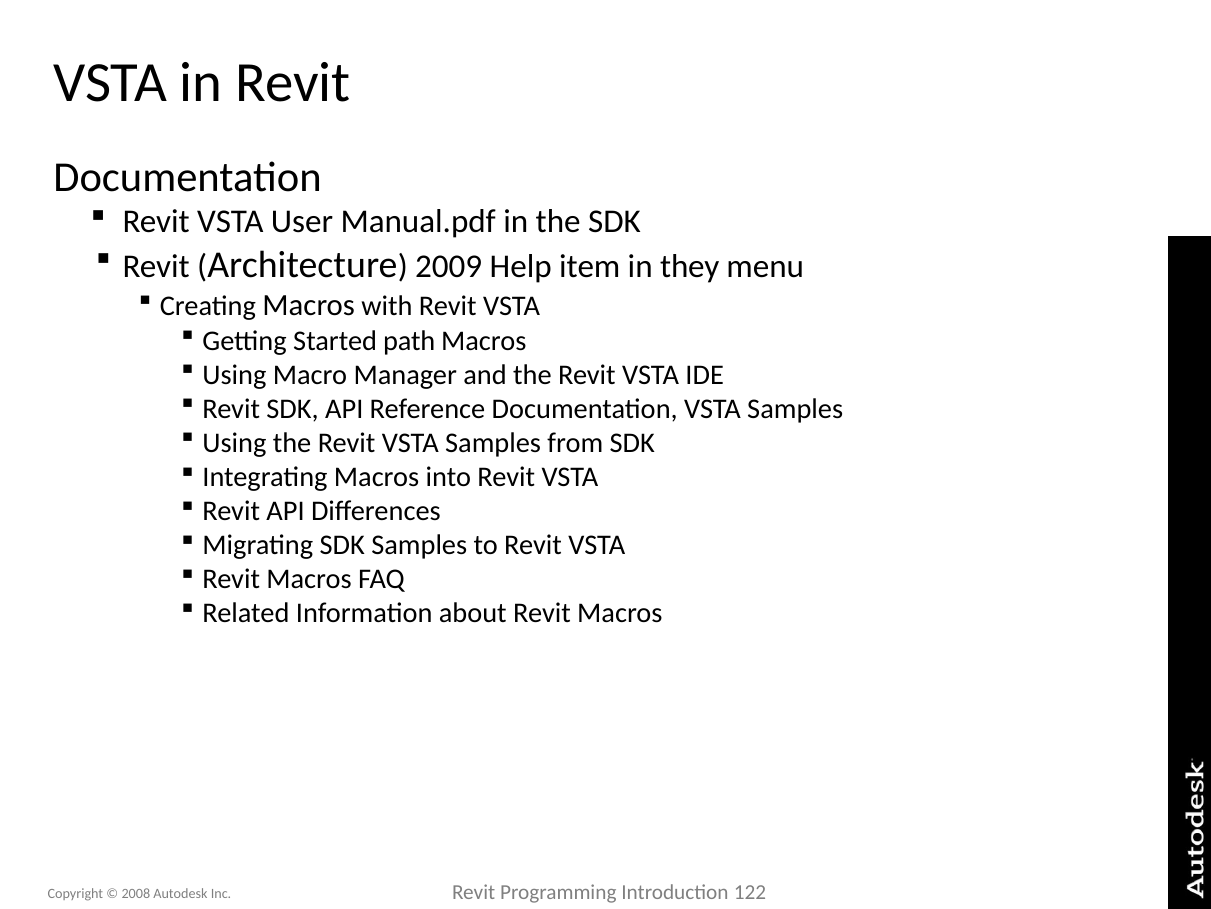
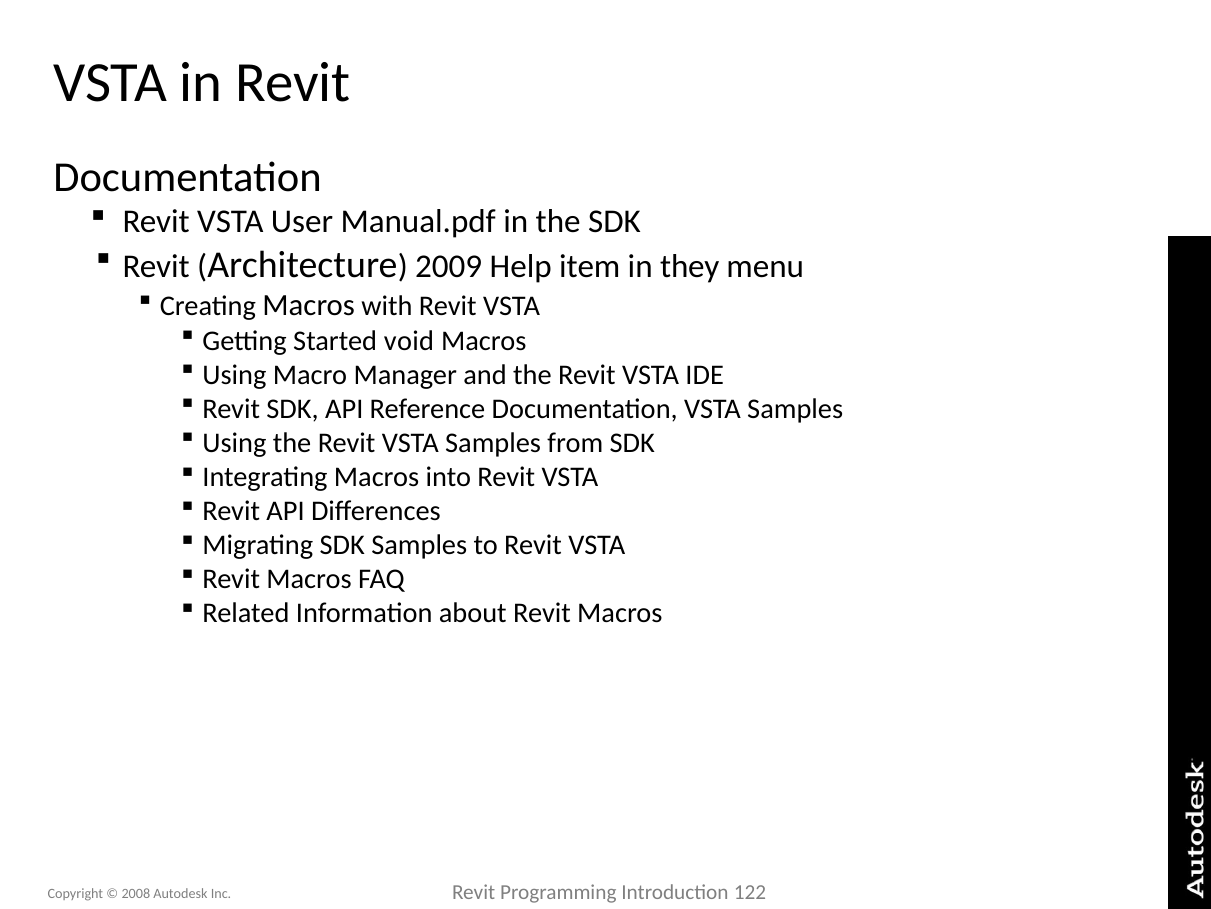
path: path -> void (409, 341)
